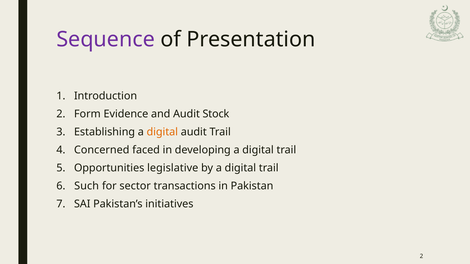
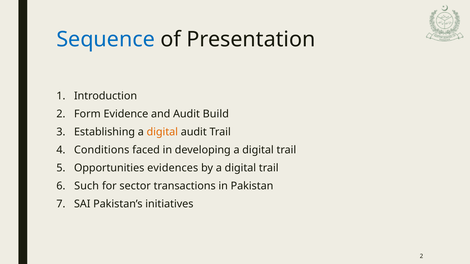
Sequence colour: purple -> blue (106, 39)
Stock: Stock -> Build (216, 114)
Concerned: Concerned -> Conditions (102, 150)
legislative: legislative -> evidences (173, 168)
